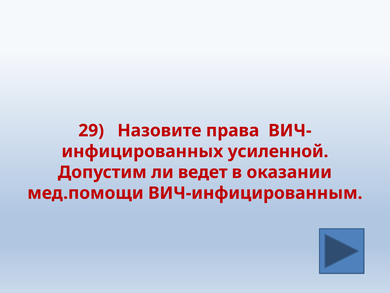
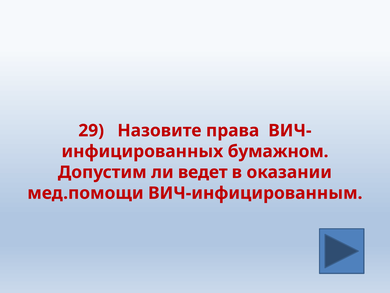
усиленной: усиленной -> бумажном (278, 151)
